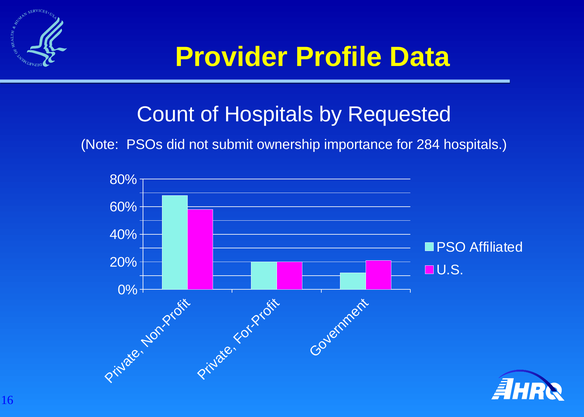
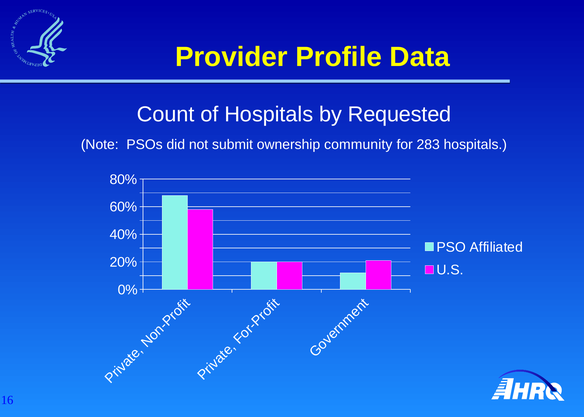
importance: importance -> community (358, 145)
284: 284 -> 283 (428, 145)
